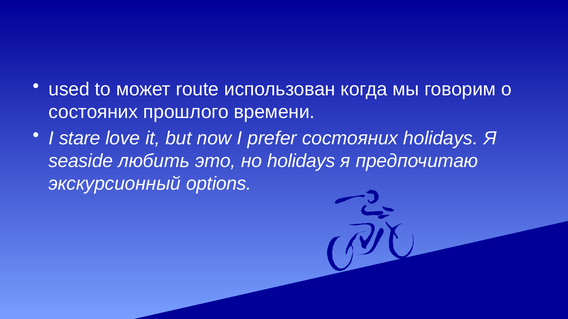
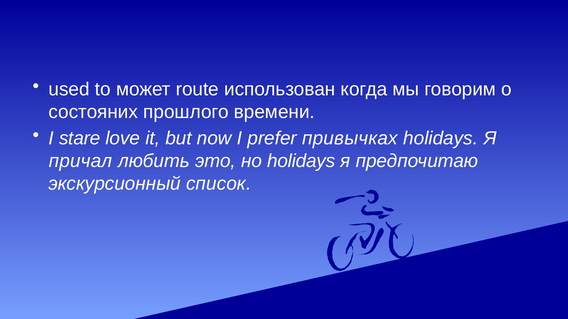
prefer состояних: состояних -> привычках (350, 139)
seaside: seaside -> причал (81, 161)
options: options -> список (219, 184)
